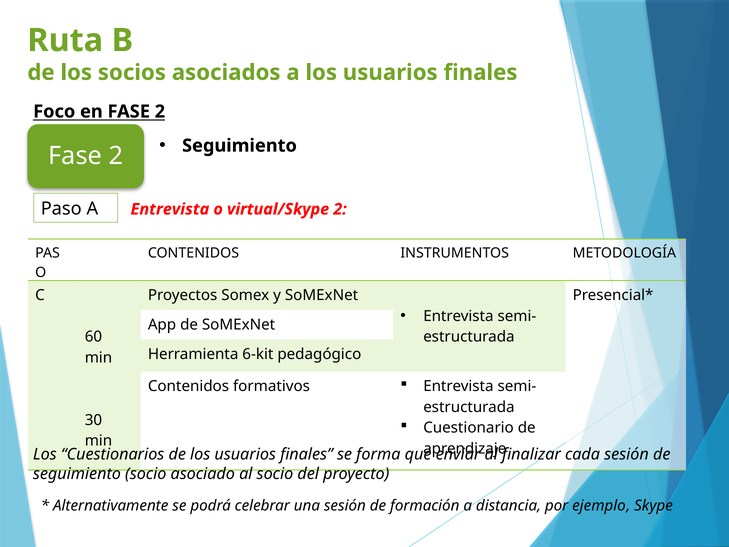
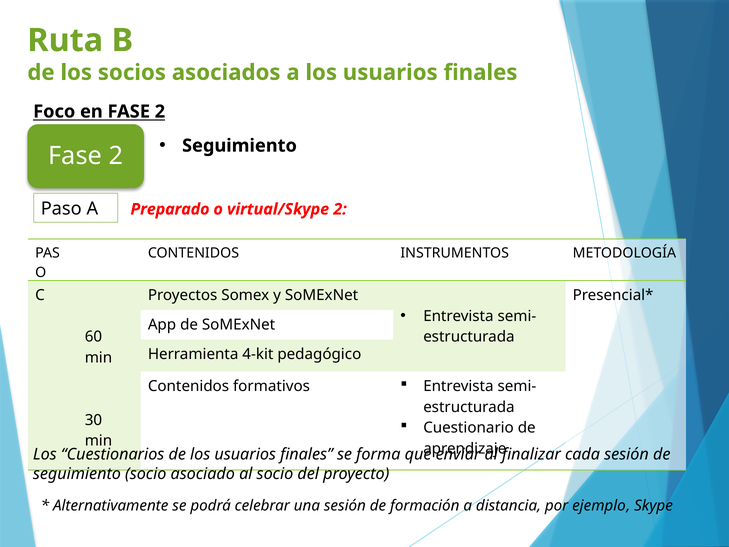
A Entrevista: Entrevista -> Preparado (170, 209)
6-kit: 6-kit -> 4-kit (258, 354)
